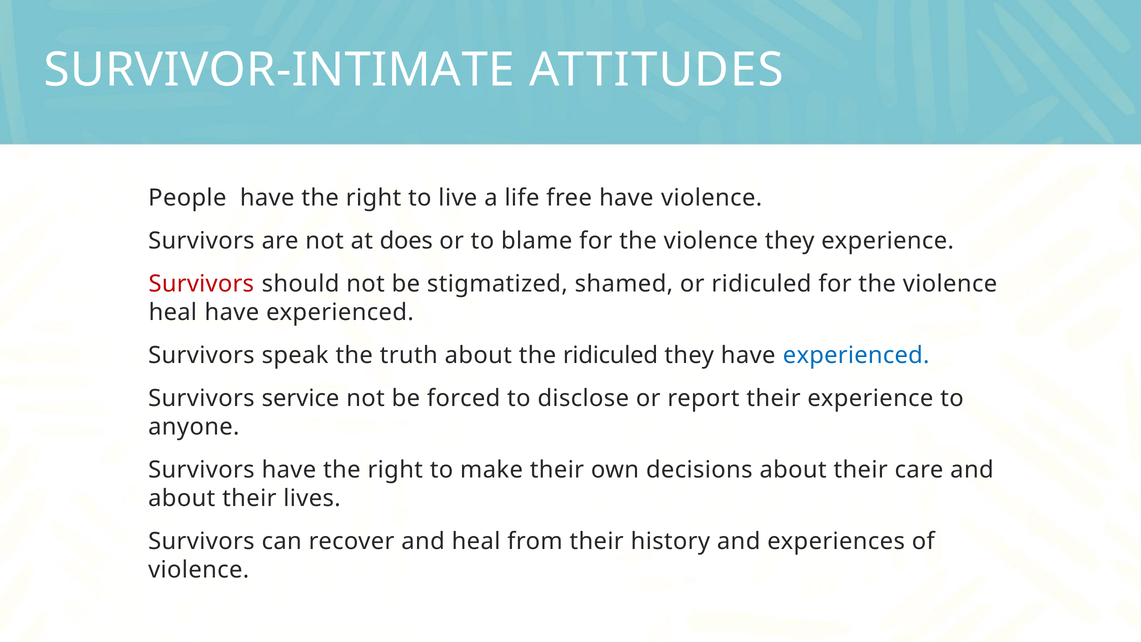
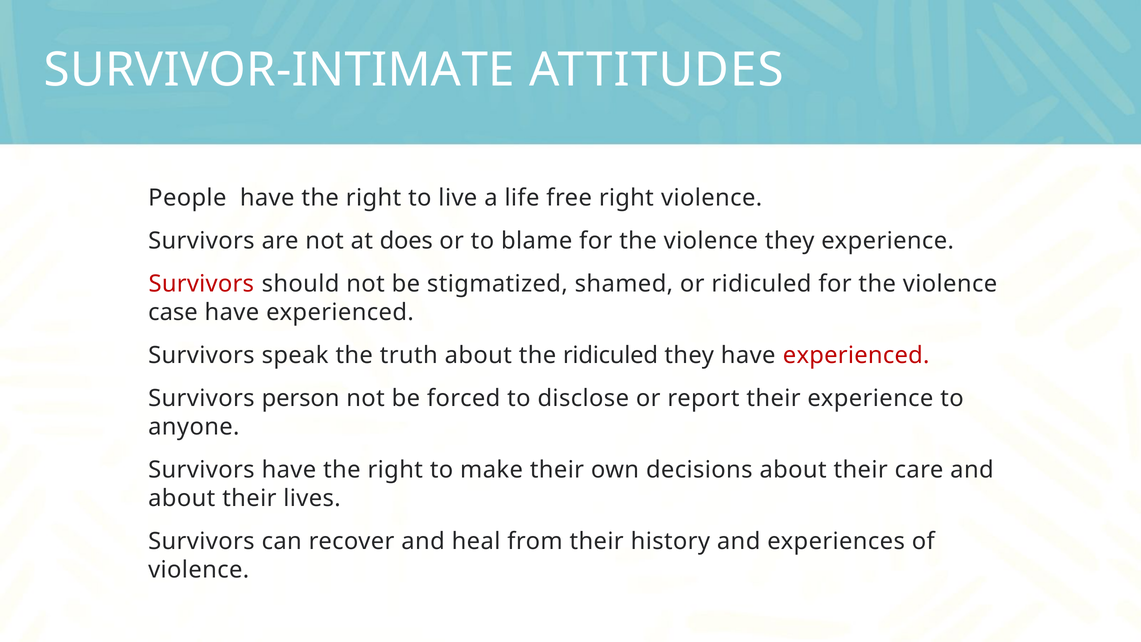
free have: have -> right (626, 198)
heal: heal -> case (173, 312)
experienced colour: blue -> red (856, 355)
service: service -> person (301, 398)
